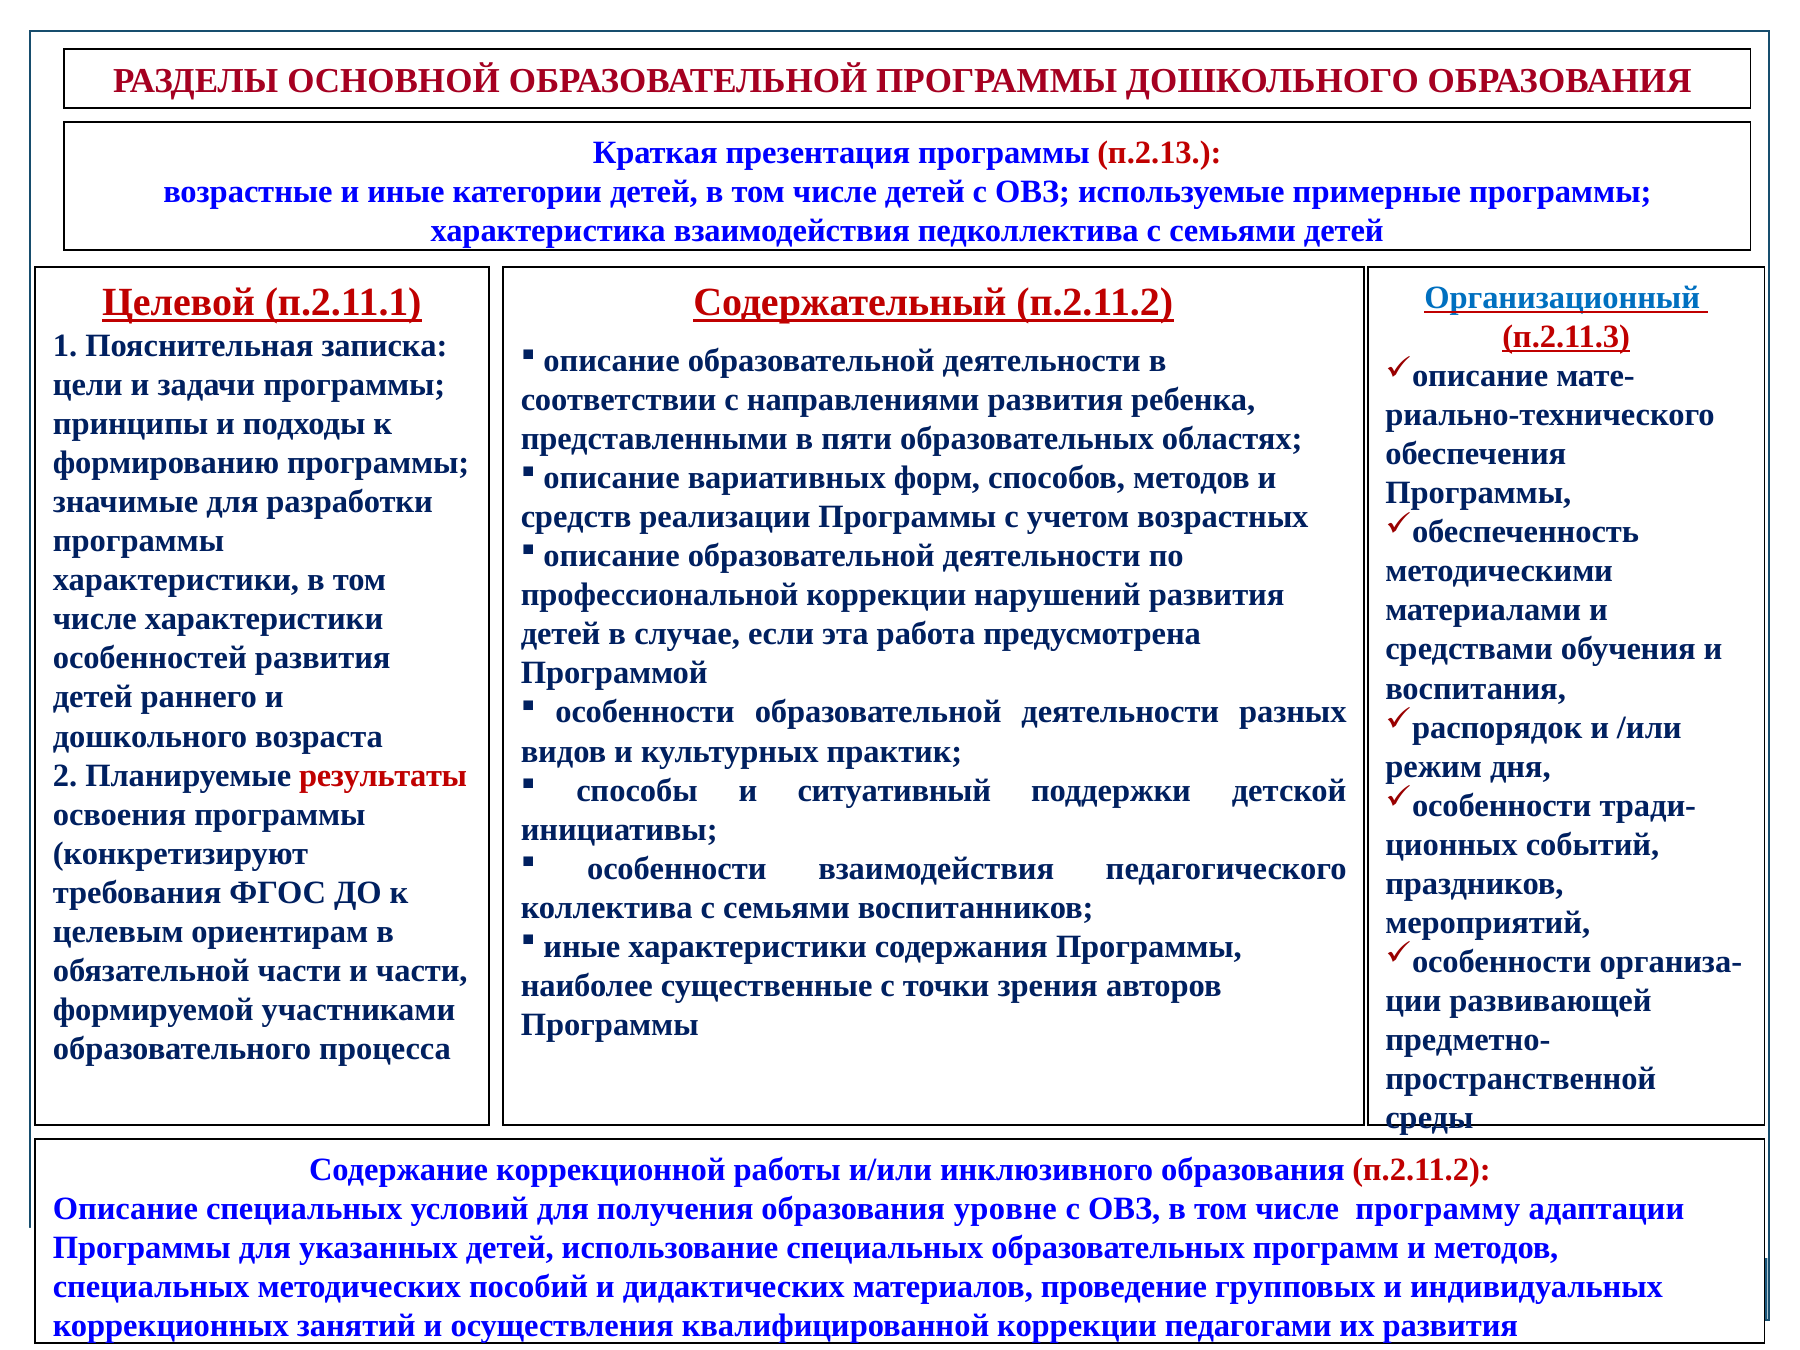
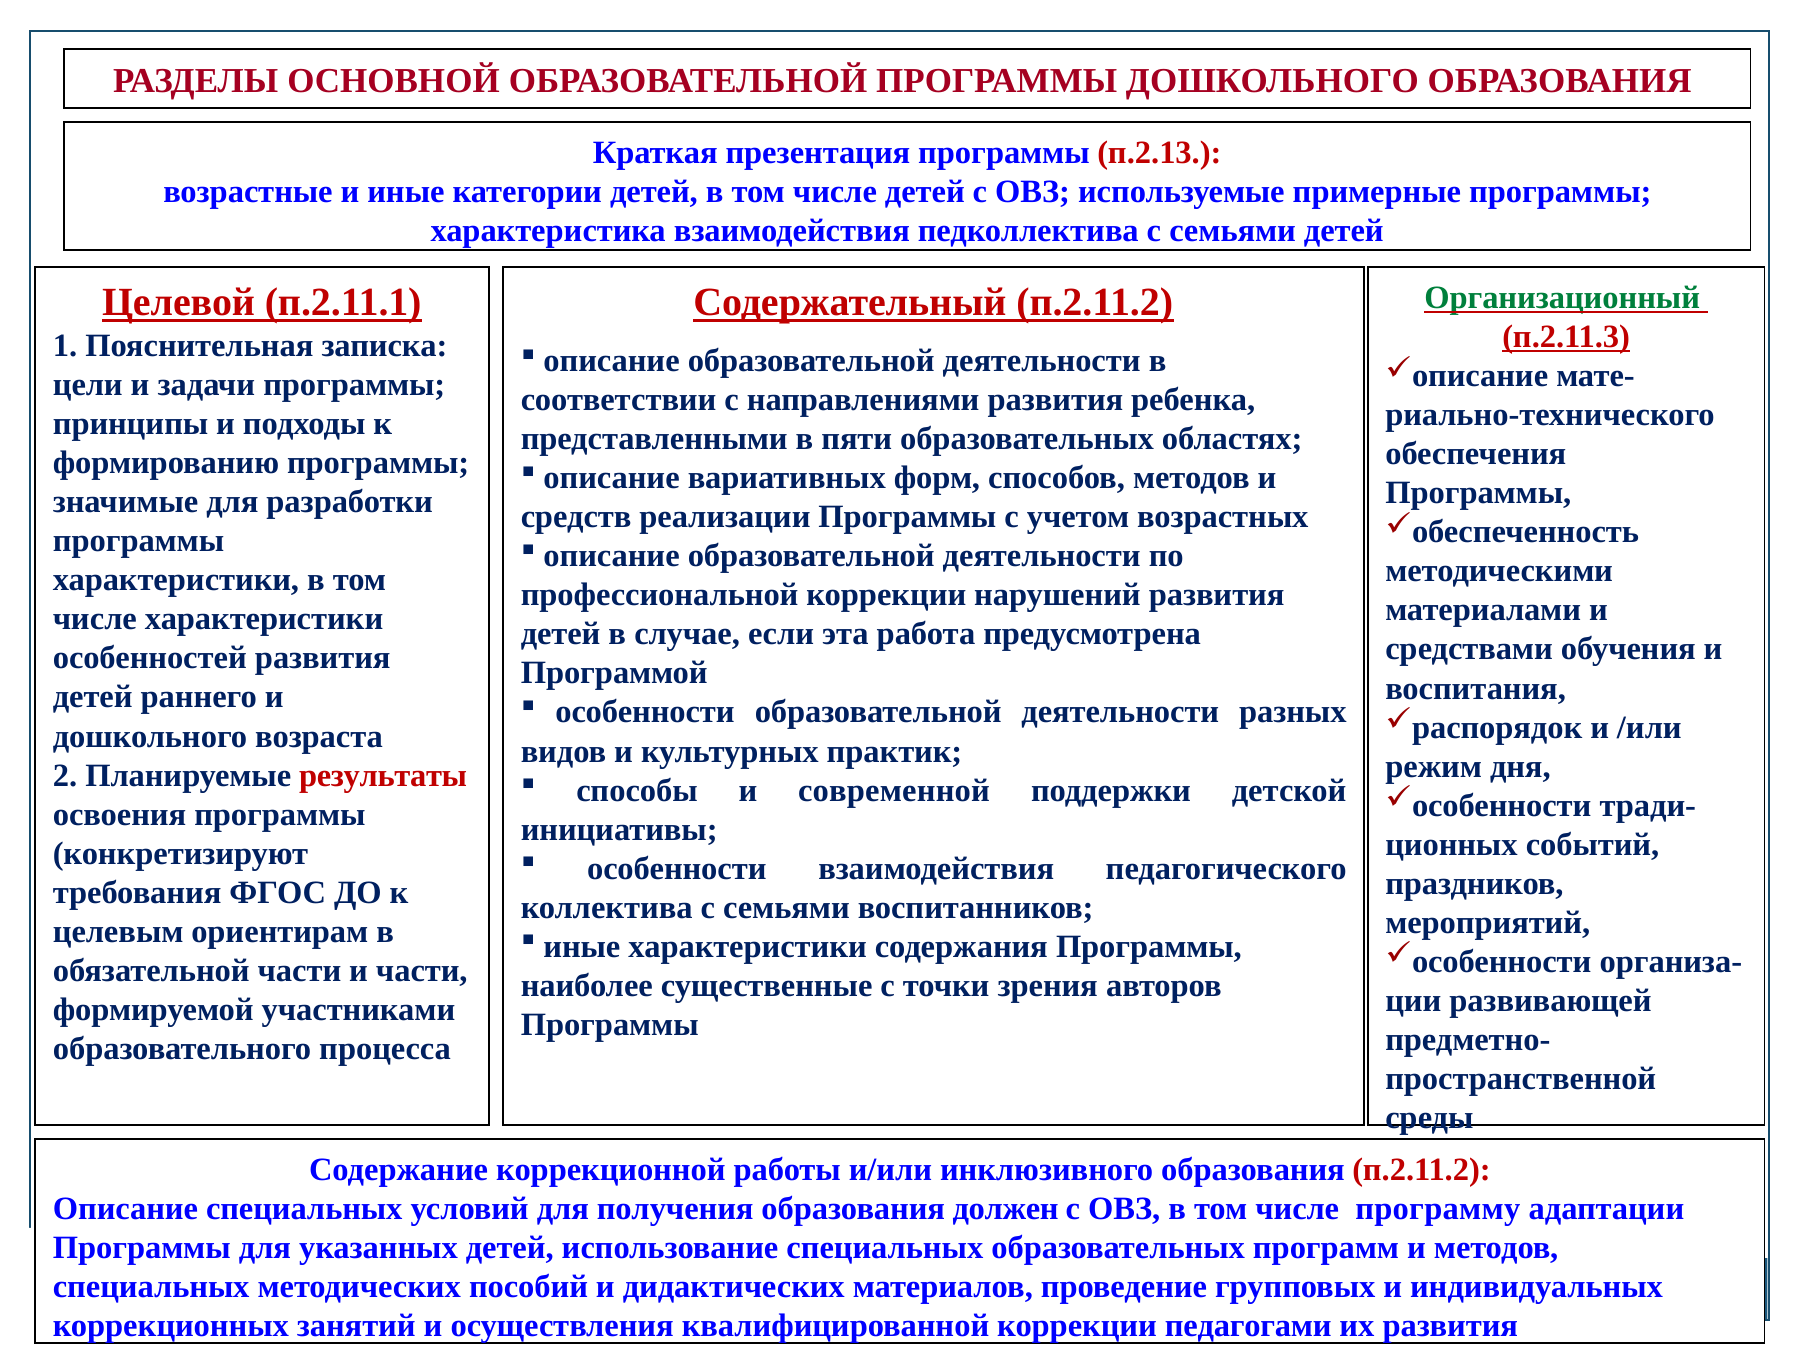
Организационный colour: blue -> green (1562, 298)
ситуативный: ситуативный -> современной (894, 790)
уровне: уровне -> должен (1006, 1209)
